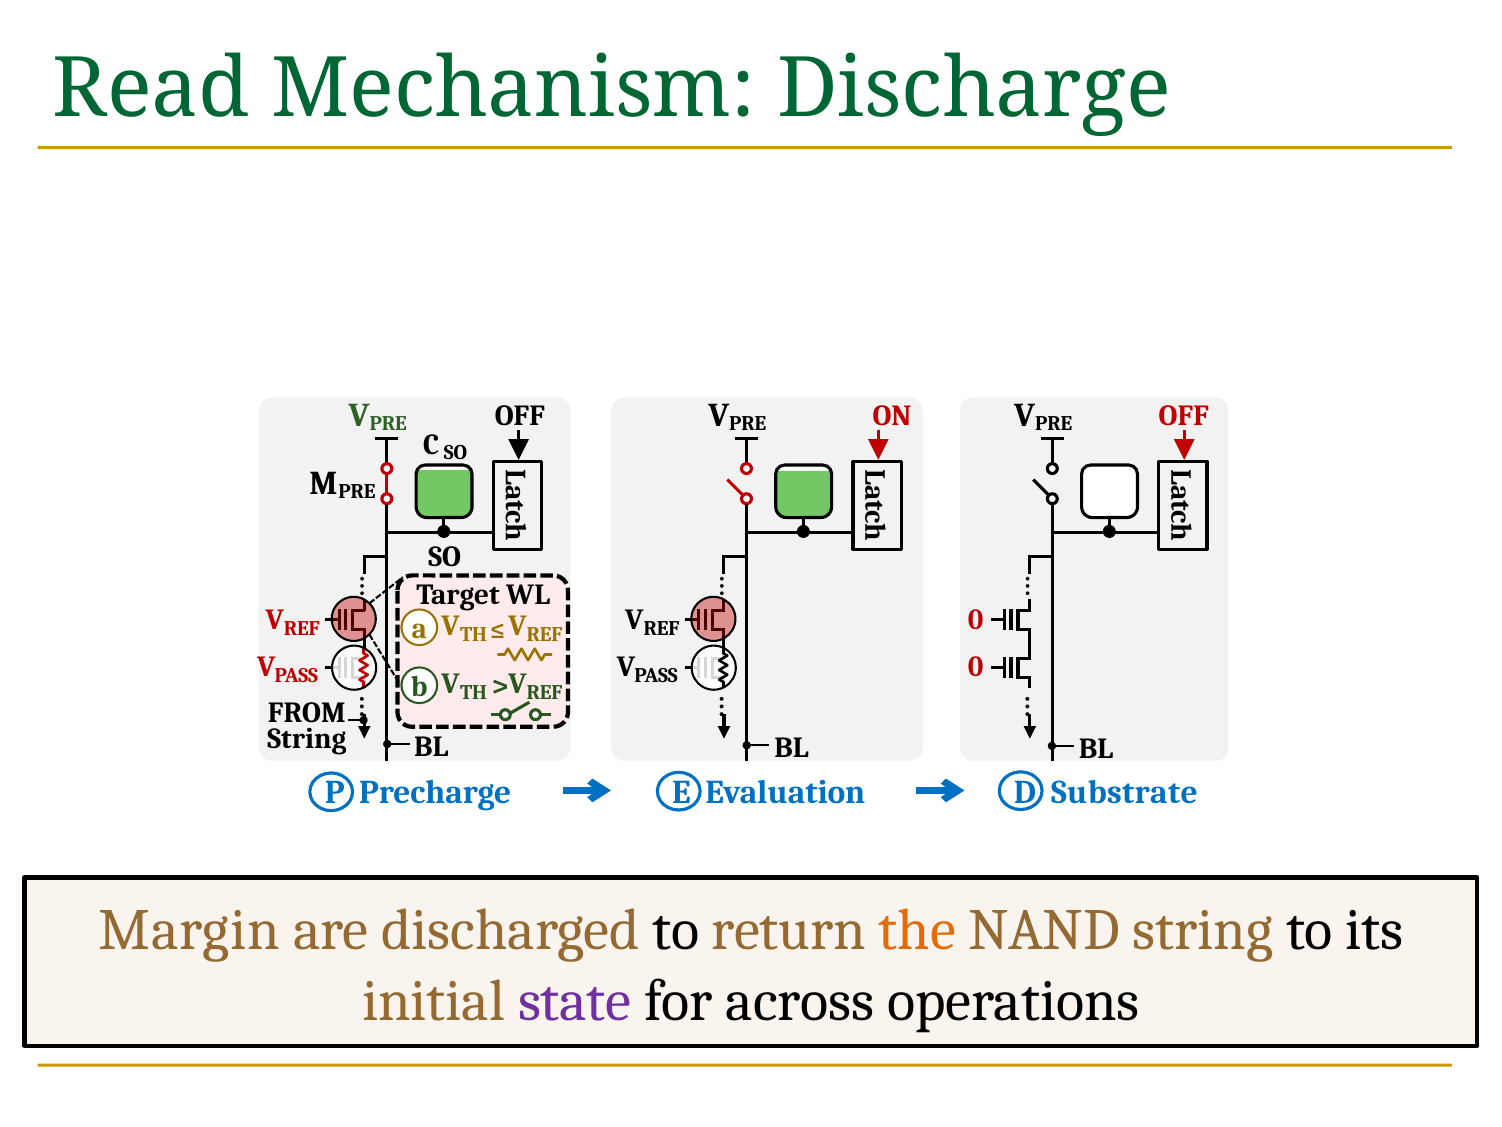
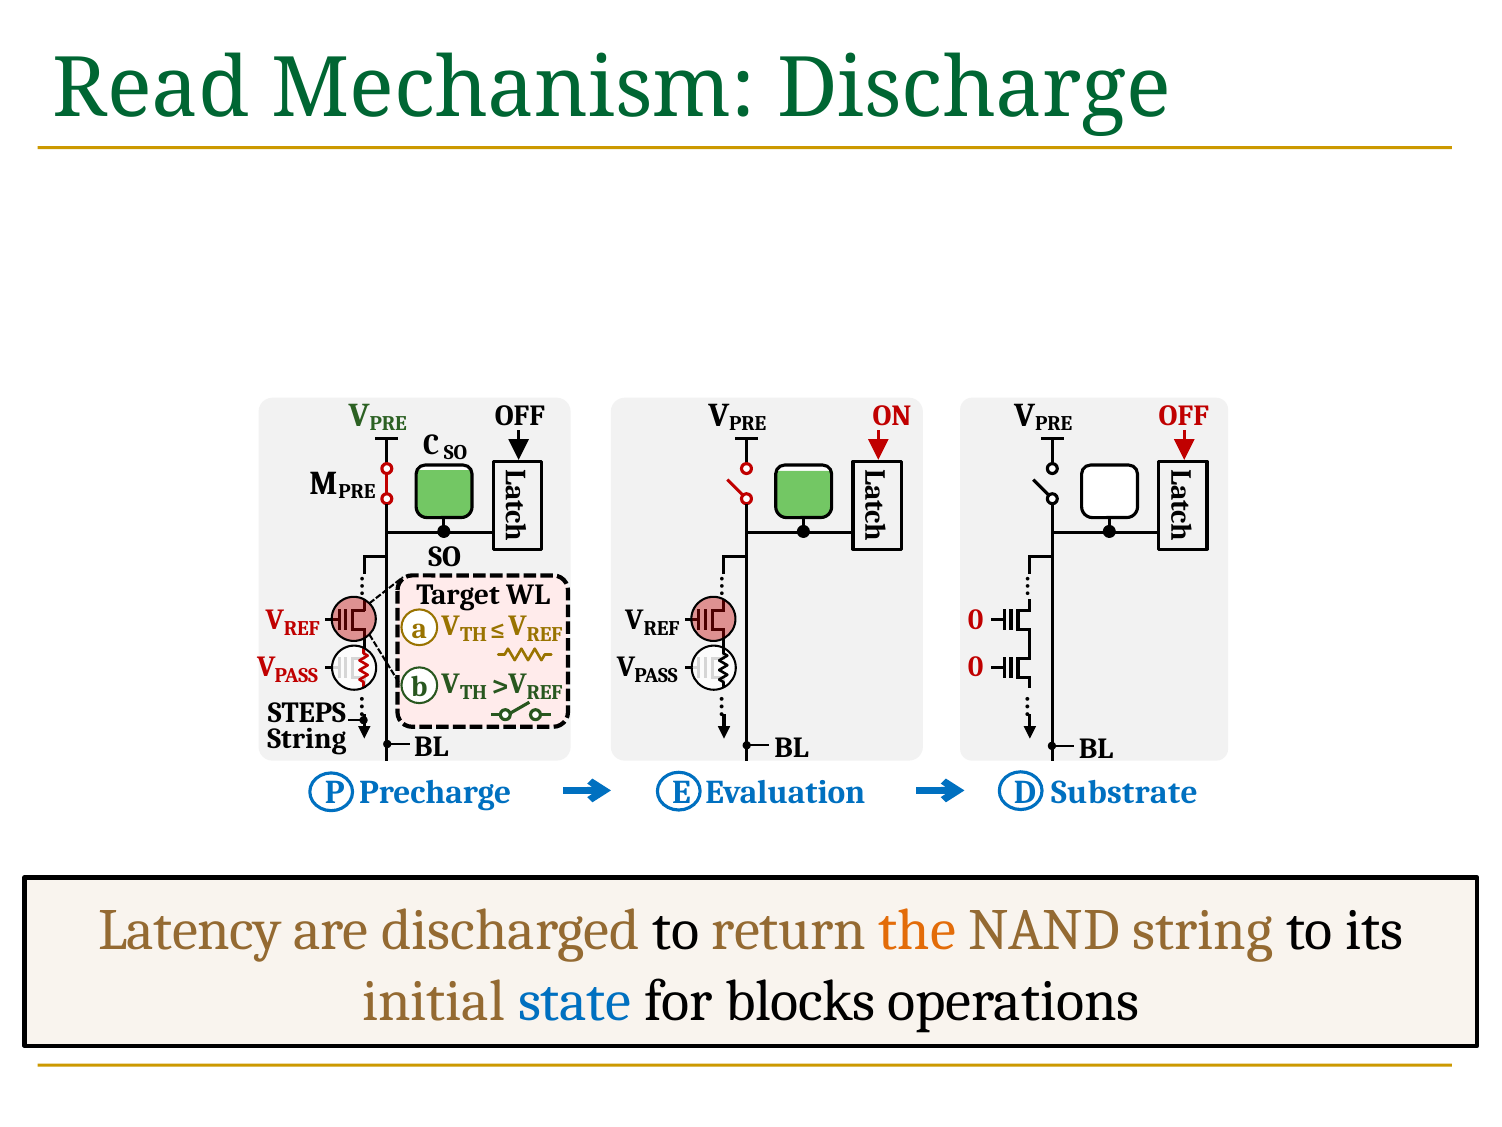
FROM: FROM -> STEPS (307, 713)
Margin: Margin -> Latency (190, 930)
state colour: purple -> blue (575, 1000)
across: across -> blocks (801, 1000)
